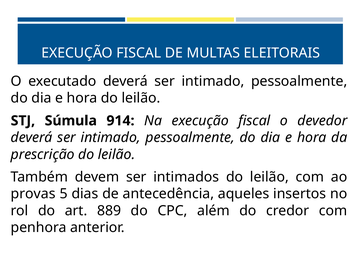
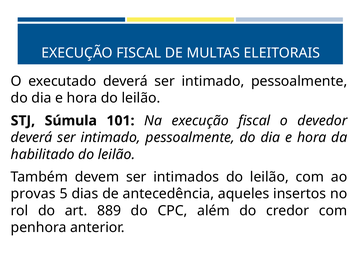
914: 914 -> 101 (120, 121)
prescrição: prescrição -> habilitado (43, 154)
